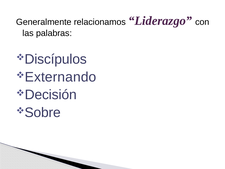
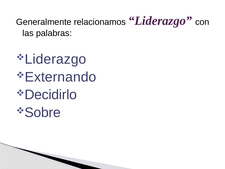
Discípulos: Discípulos -> Liderazgo (56, 59)
Decisión: Decisión -> Decidirlo (51, 95)
